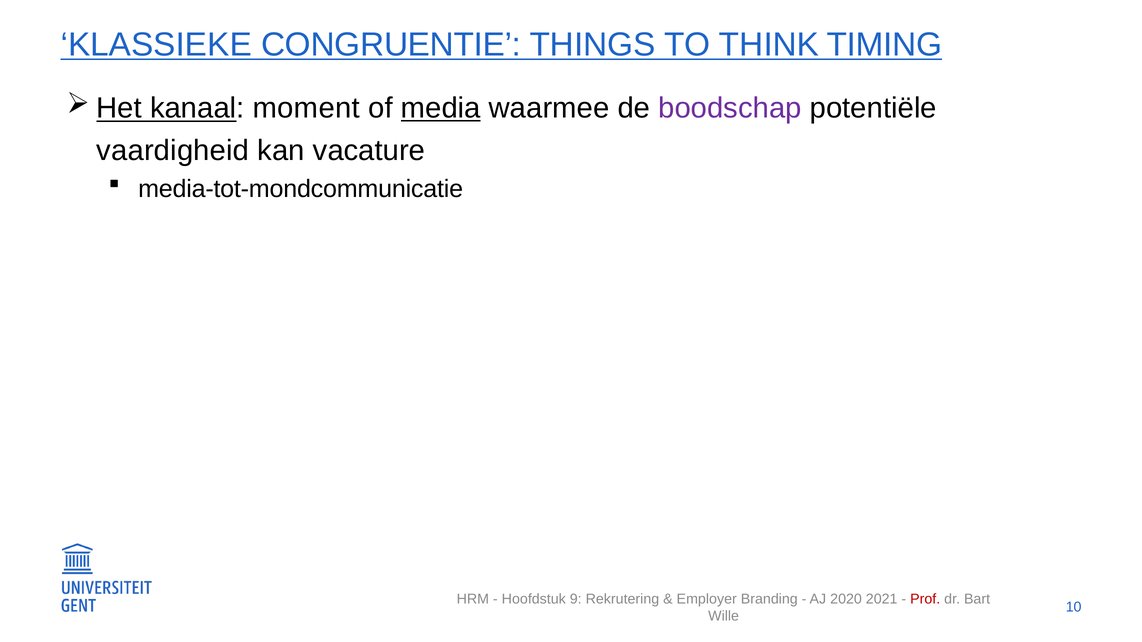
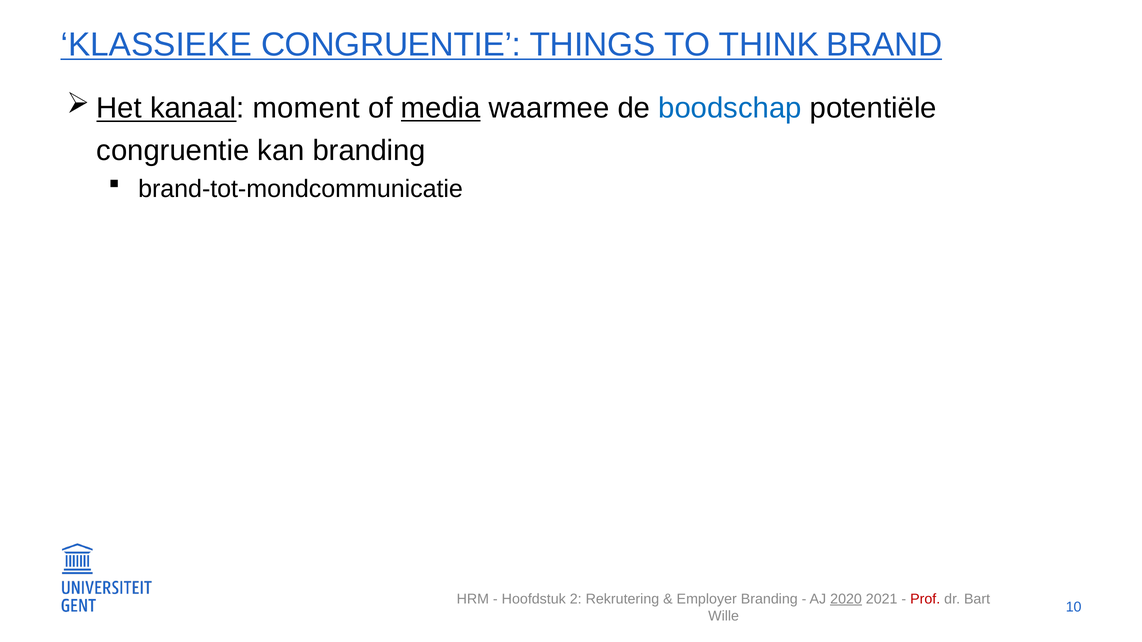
TIMING: TIMING -> BRAND (884, 45)
boodschap colour: purple -> blue (730, 108)
vaardigheid: vaardigheid -> congruentie (173, 151)
kan vacature: vacature -> branding (369, 151)
media-tot-mondcommunicatie: media-tot-mondcommunicatie -> brand-tot-mondcommunicatie (301, 189)
9: 9 -> 2 (576, 599)
2020 underline: none -> present (846, 599)
